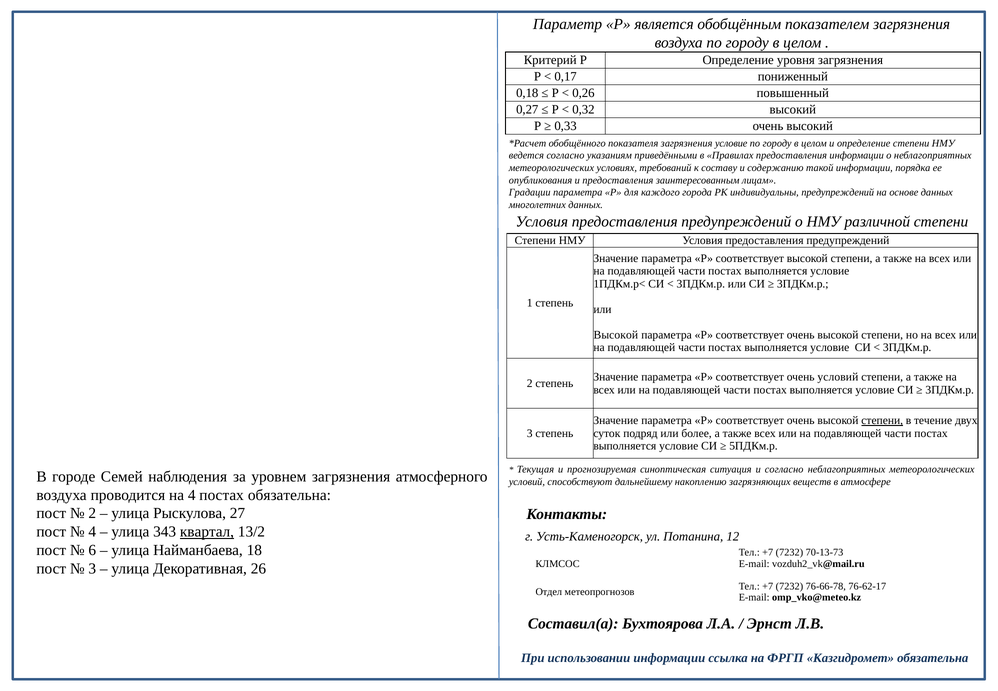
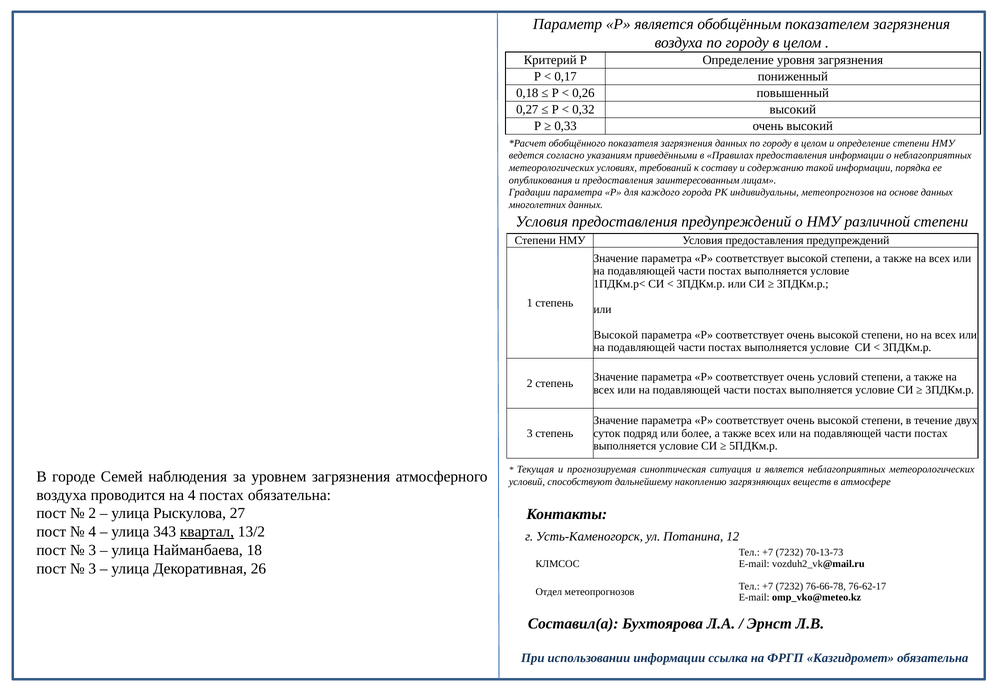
загрязнения условие: условие -> данных (731, 143)
индивидуальны предупреждений: предупреждений -> метеопрогнозов (838, 192)
степени underline: present -> none (882, 420)
и согласно: согласно -> является (784, 469)
6: 6 -> 3 (92, 550)
